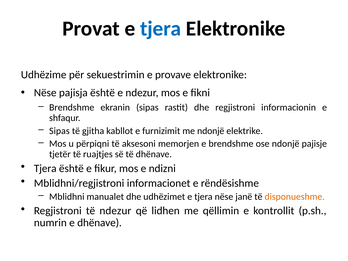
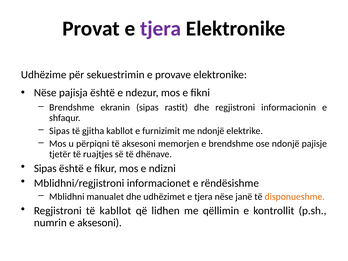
tjera colour: blue -> purple (161, 29)
Tjera: Tjera -> Sipas (45, 168)
të ndezur: ndezur -> kabllot (115, 211)
e dhënave: dhënave -> aksesoni (100, 223)
